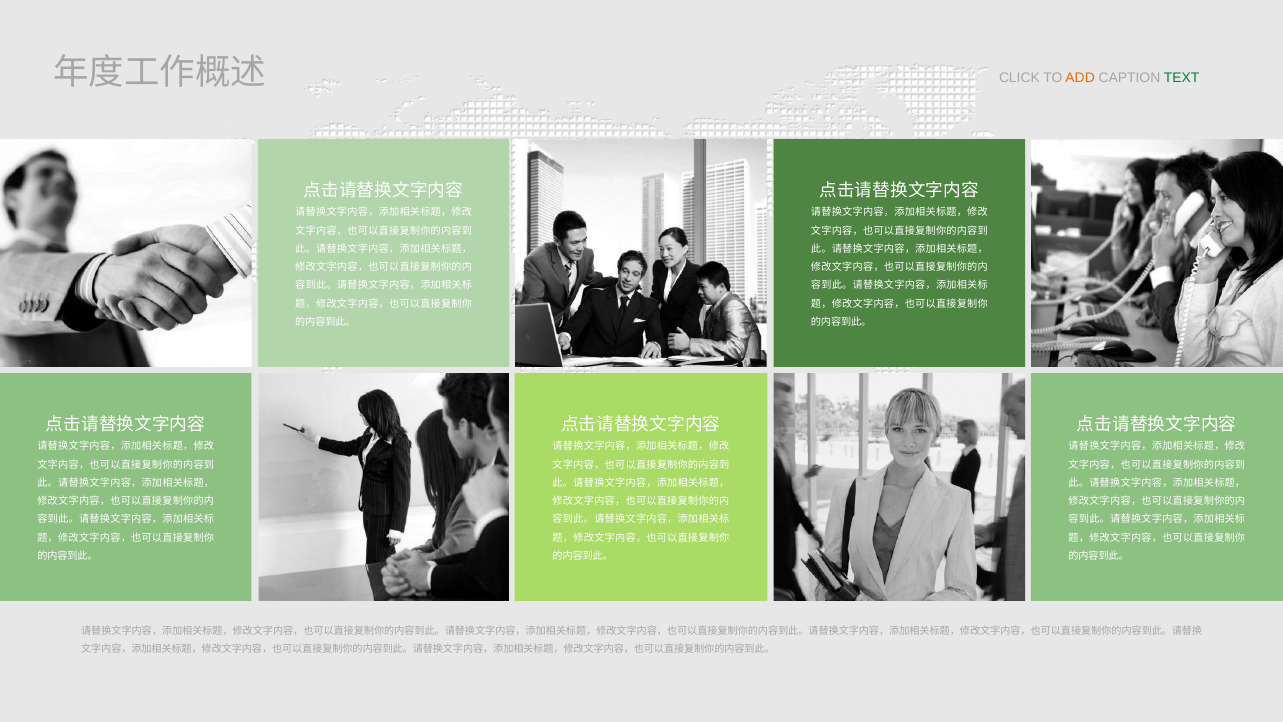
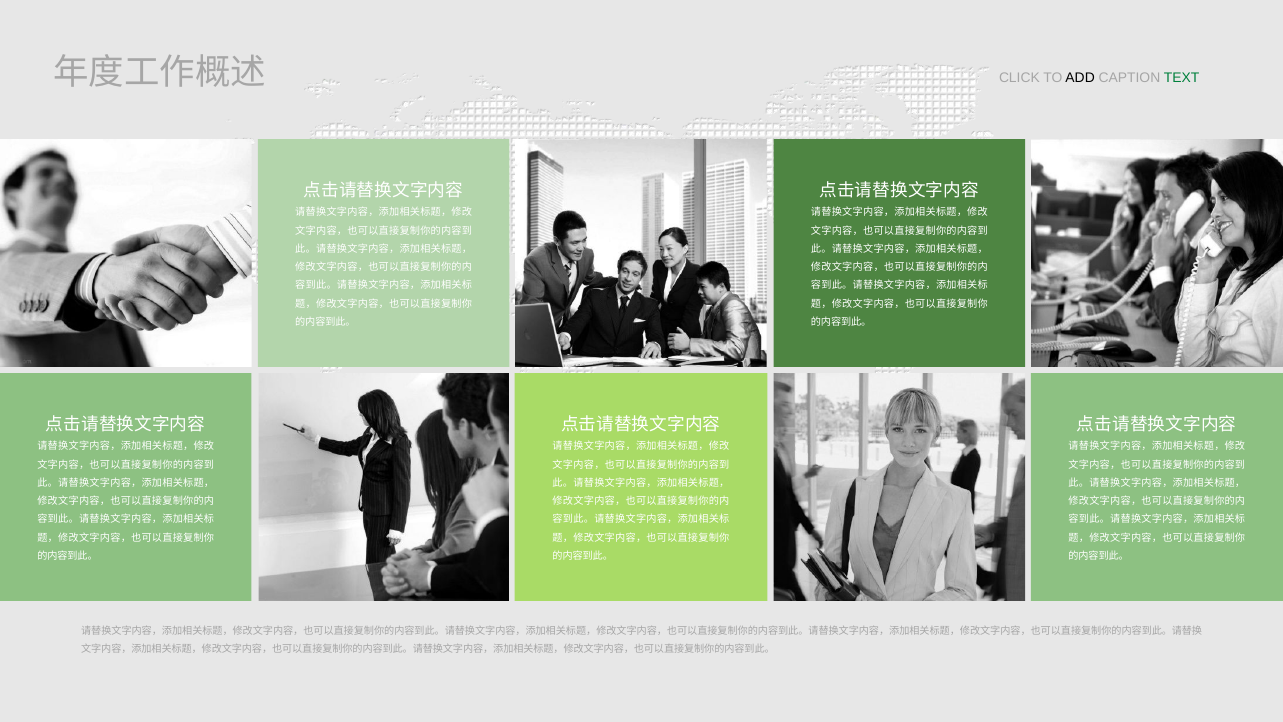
ADD colour: orange -> black (1080, 78)
